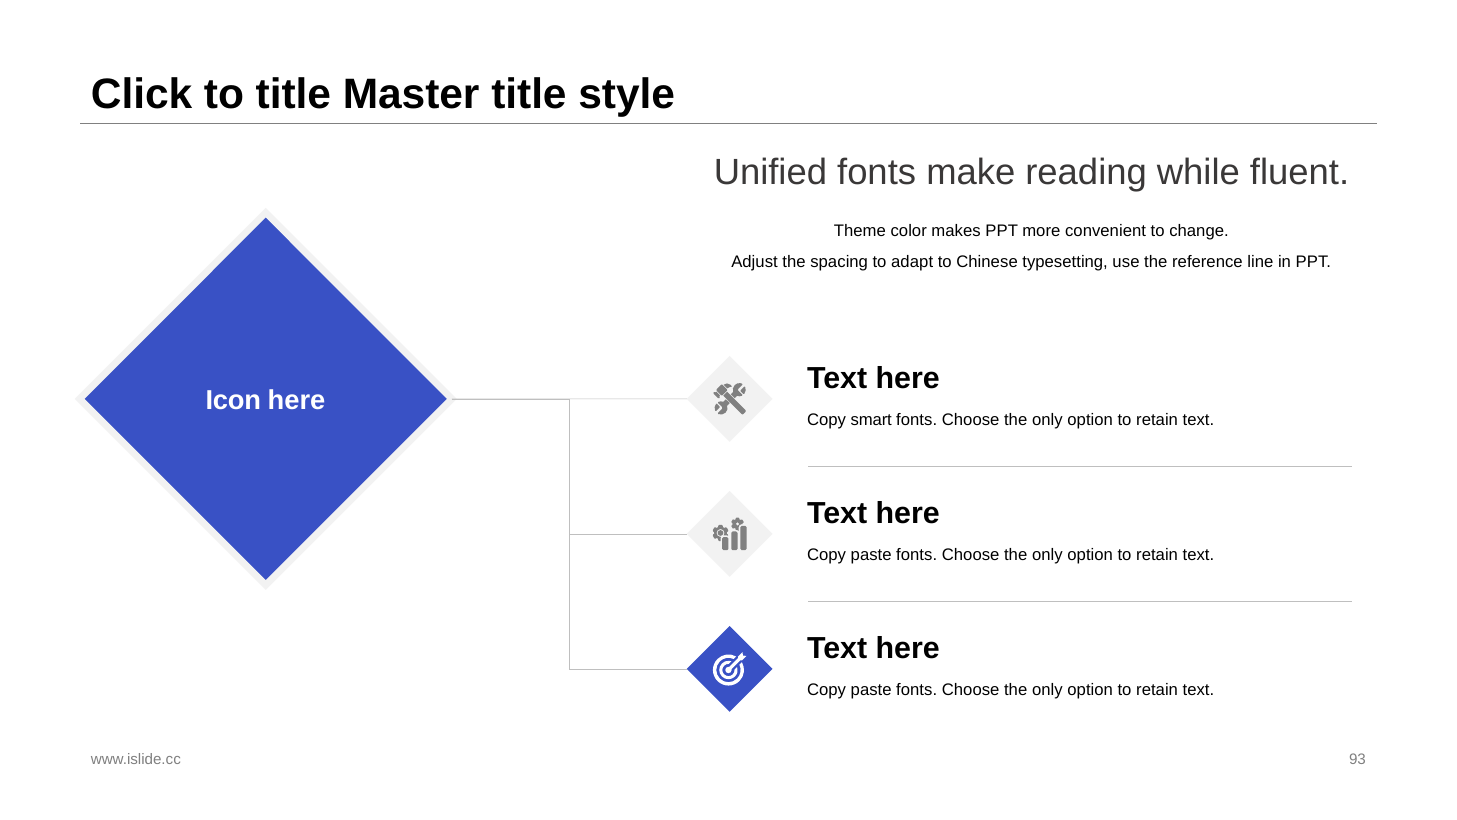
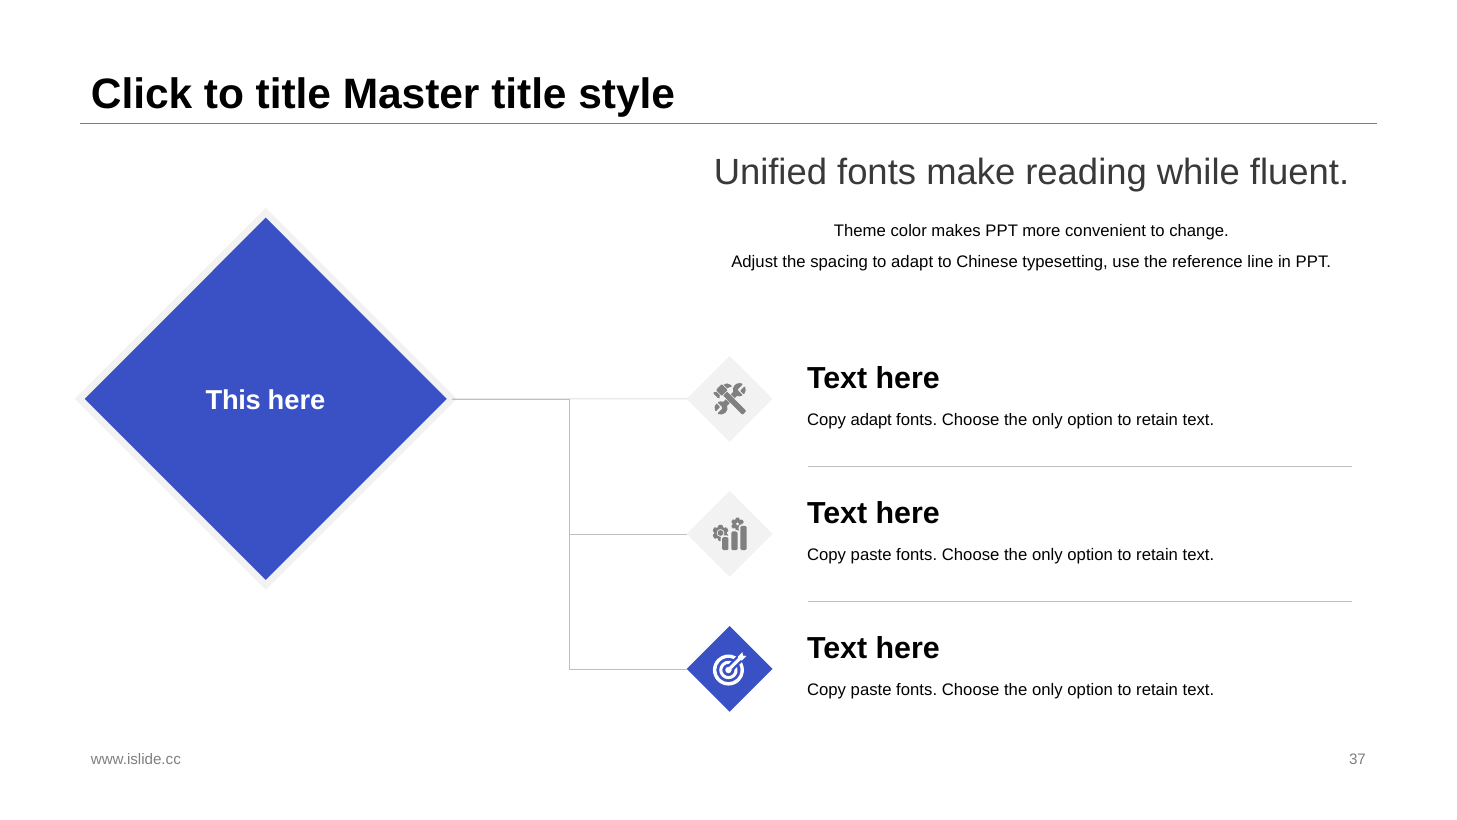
Icon: Icon -> This (233, 401)
Copy smart: smart -> adapt (871, 419)
93: 93 -> 37 (1357, 759)
